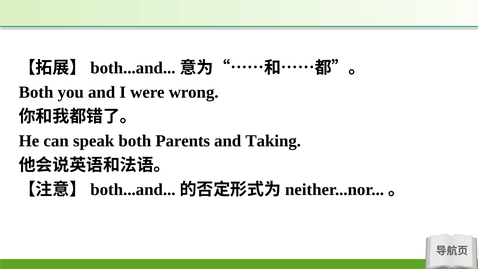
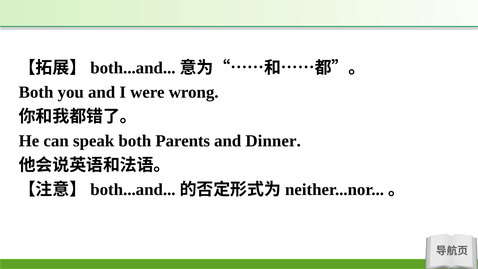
Taking: Taking -> Dinner (273, 141)
